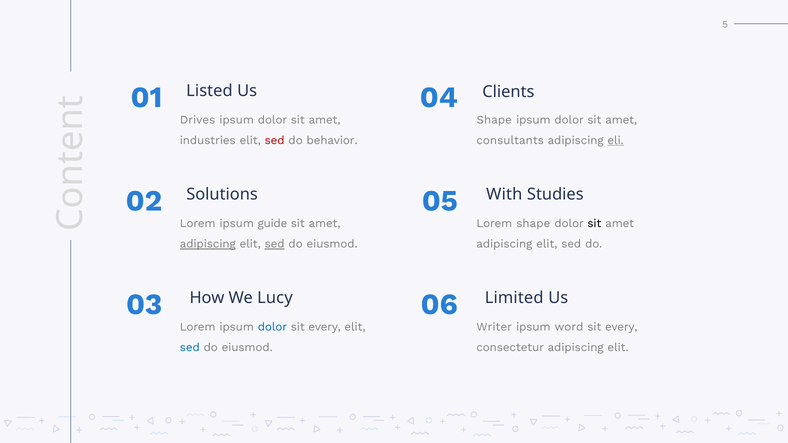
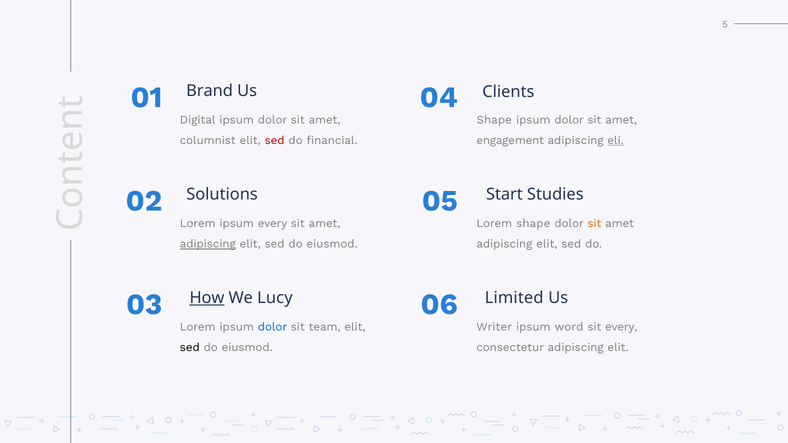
Listed: Listed -> Brand (210, 91)
Drives: Drives -> Digital (198, 120)
industries: industries -> columnist (208, 140)
behavior: behavior -> financial (332, 140)
consultants: consultants -> engagement (510, 140)
With: With -> Start (504, 194)
ipsum guide: guide -> every (273, 223)
sit colour: black -> orange (594, 223)
sed underline: present -> none (275, 244)
How underline: none -> present (207, 298)
every: every -> team (325, 327)
sed colour: blue -> black (190, 348)
